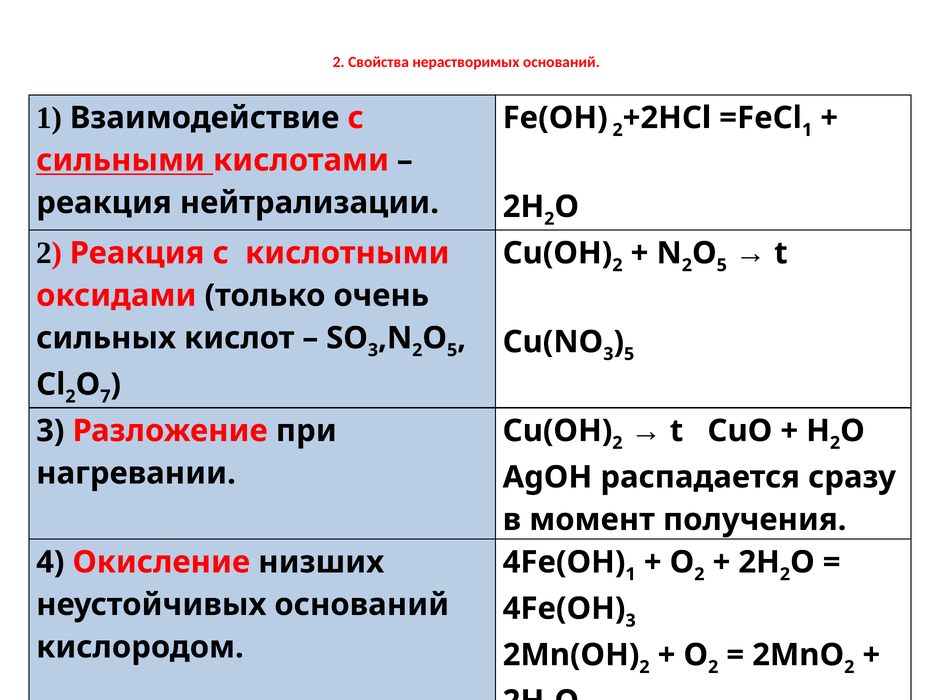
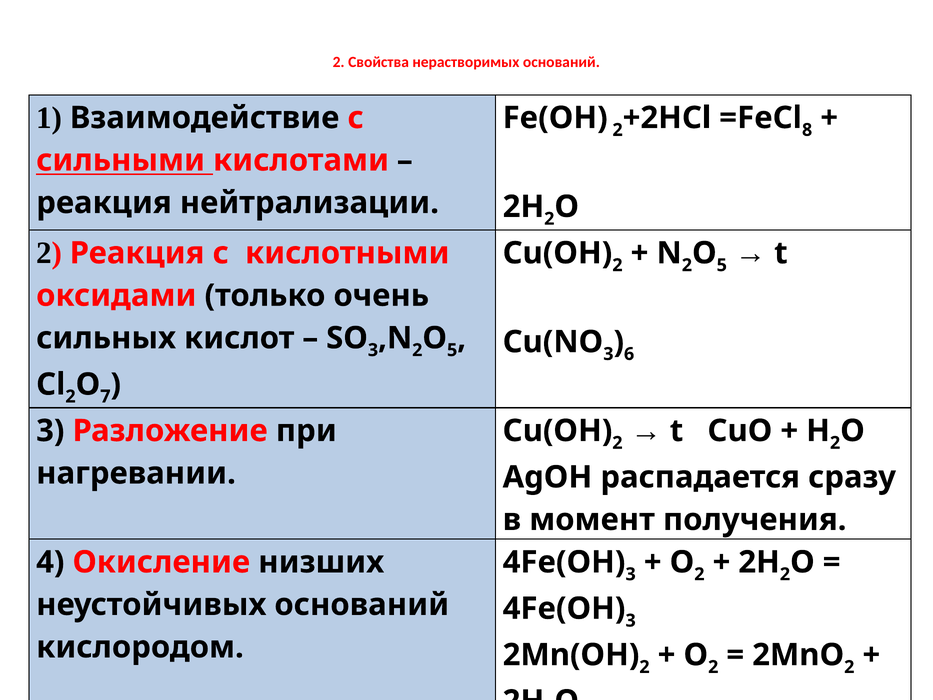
1: 1 -> 8 (807, 130)
5: 5 -> 6 (629, 354)
1: 1 -> 3 (631, 574)
